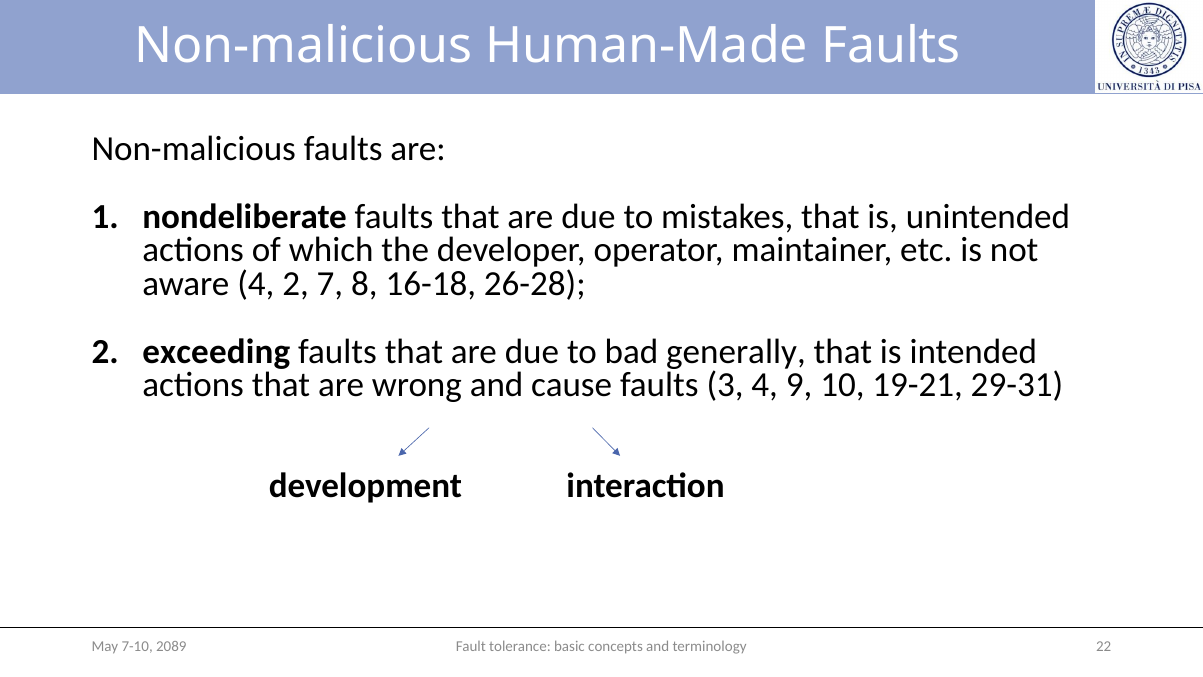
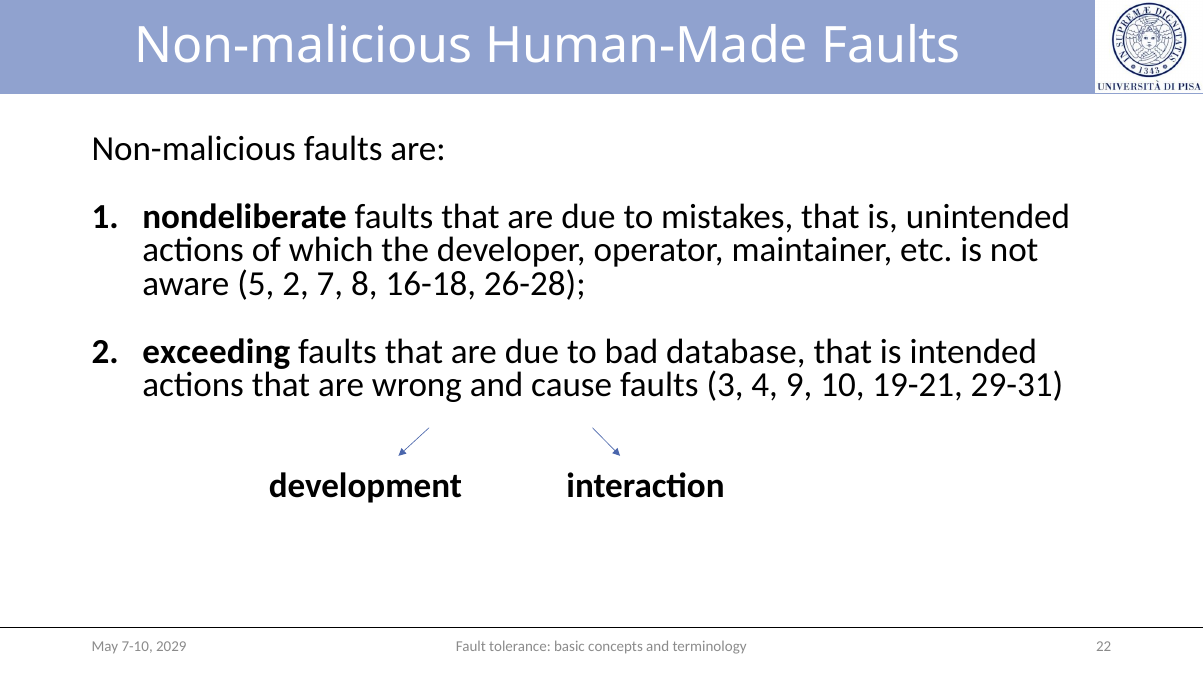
aware 4: 4 -> 5 (256, 284)
generally: generally -> database (736, 351)
2089: 2089 -> 2029 (171, 646)
